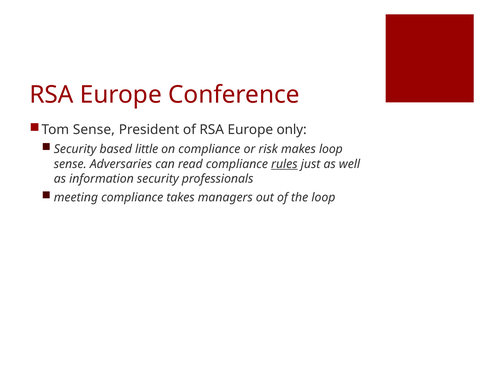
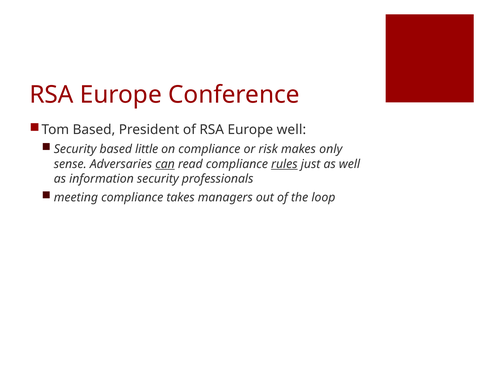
Tom Sense: Sense -> Based (94, 130)
Europe only: only -> well (291, 130)
makes loop: loop -> only (331, 149)
can underline: none -> present (165, 164)
